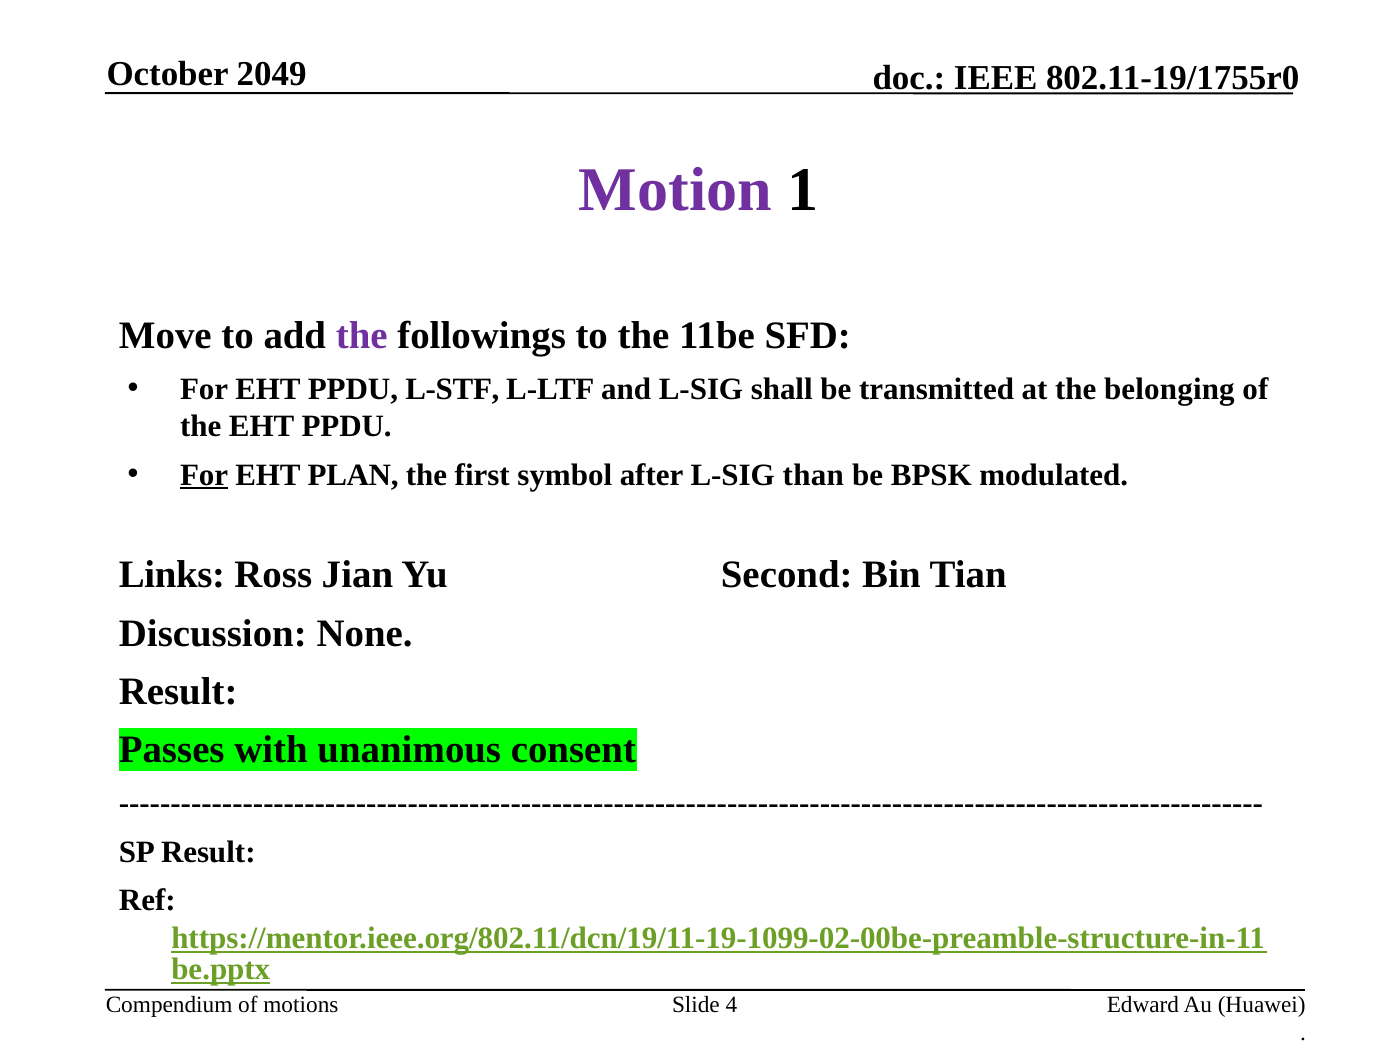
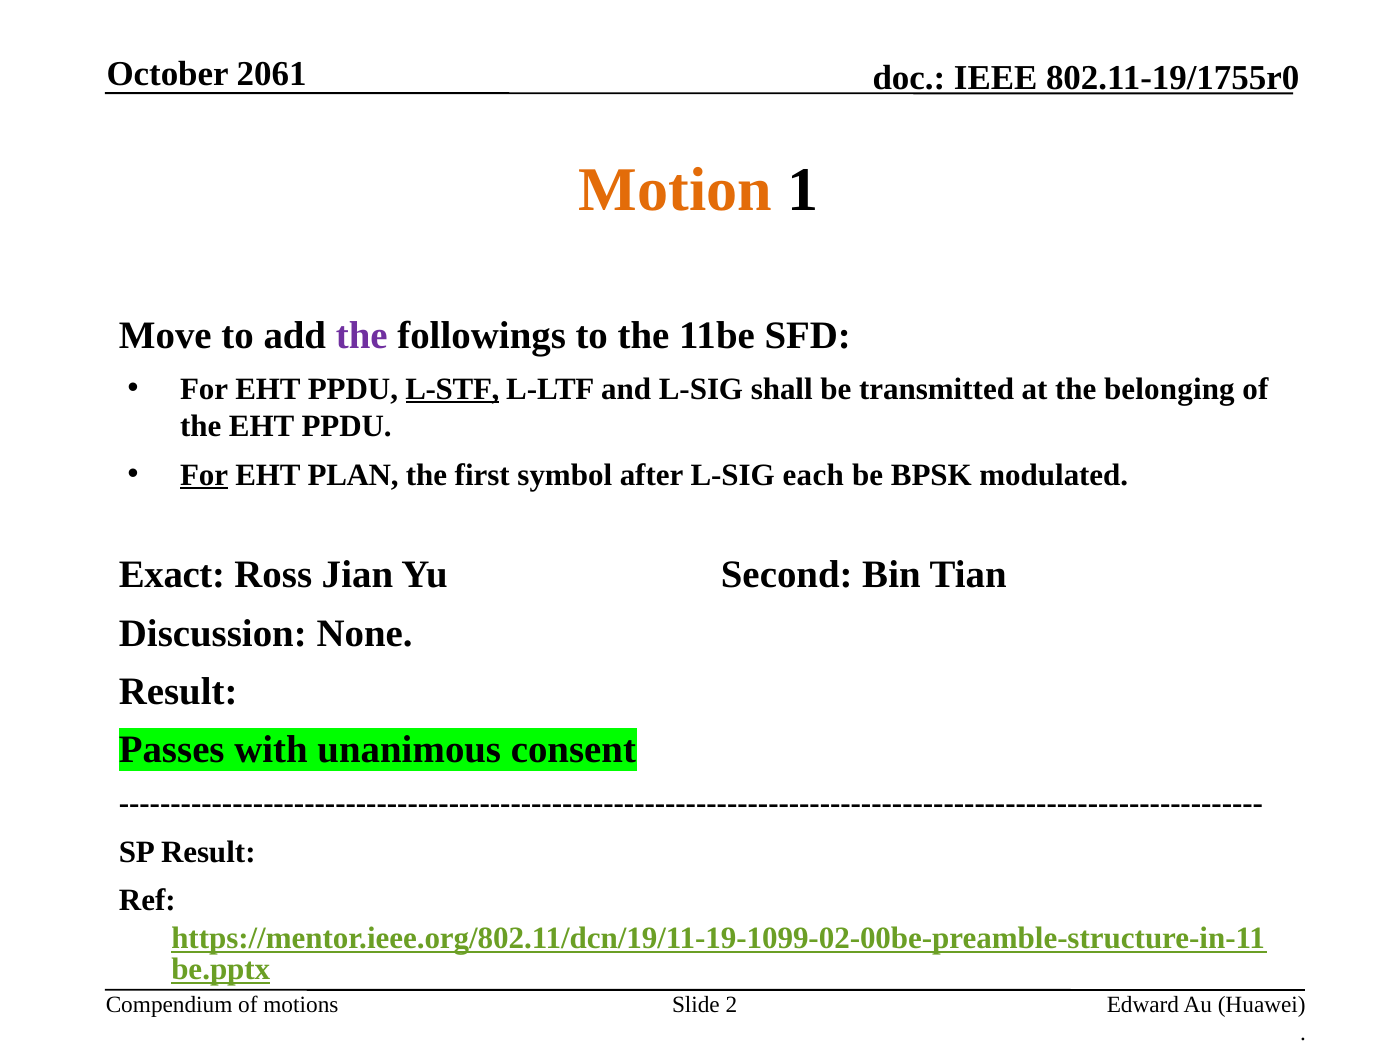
2049: 2049 -> 2061 (272, 74)
Motion colour: purple -> orange (676, 191)
L-STF underline: none -> present (452, 389)
than: than -> each (813, 475)
Links: Links -> Exact (172, 575)
4: 4 -> 2 (731, 1006)
